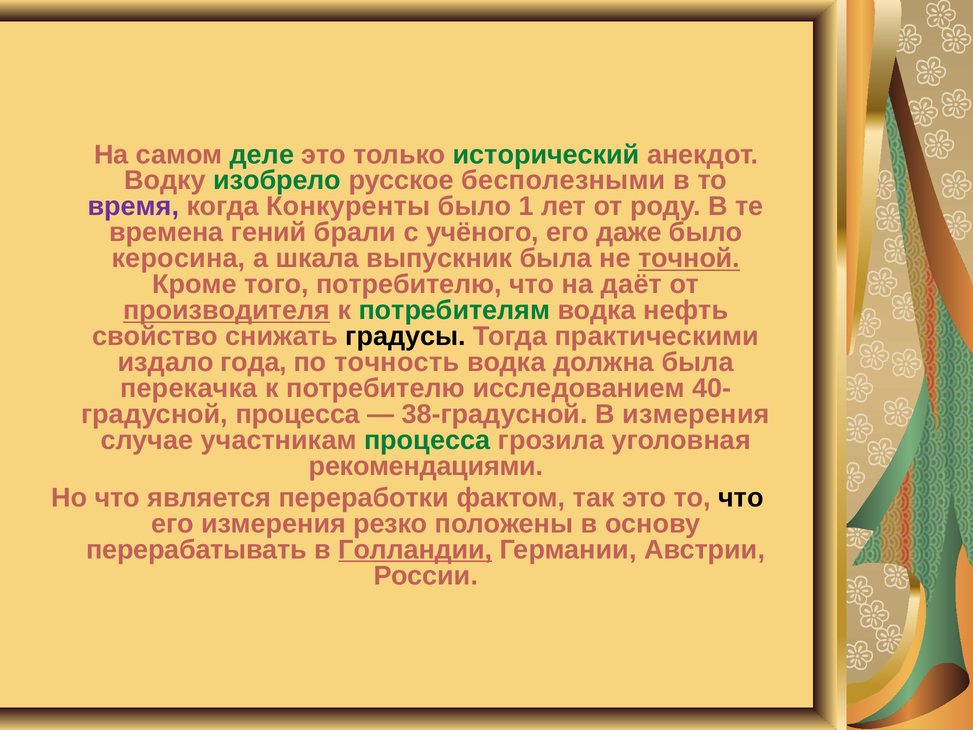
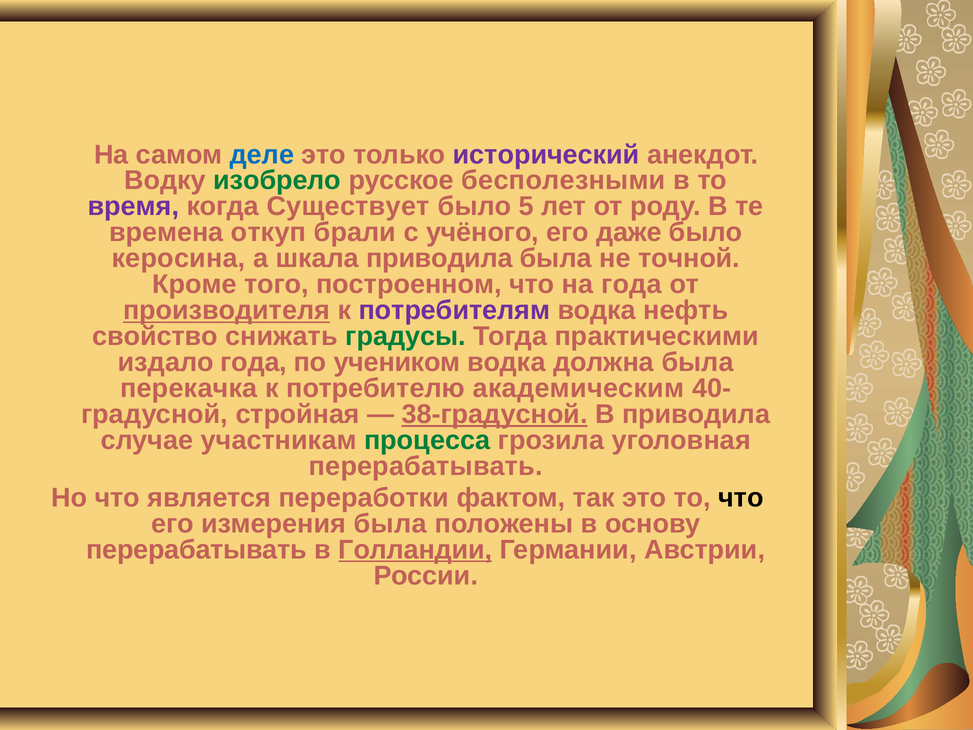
деле colour: green -> blue (262, 155)
исторический colour: green -> purple (546, 155)
Конкуренты: Конкуренты -> Существует (348, 206)
1: 1 -> 5 (526, 206)
гений: гений -> откуп (269, 232)
шкала выпускник: выпускник -> приводила (439, 258)
точной underline: present -> none (689, 258)
того потребителю: потребителю -> построенном (409, 284)
на даёт: даёт -> года (631, 284)
потребителям colour: green -> purple (454, 310)
градусы colour: black -> green (406, 336)
точность: точность -> учеником (397, 362)
исследованием: исследованием -> академическим (579, 388)
процесса: процесса -> стройная (298, 414)
38-градусной underline: none -> present (495, 414)
В измерения: измерения -> приводила (696, 414)
рекомендациями: рекомендациями -> перерабатывать (426, 466)
измерения резко: резко -> была (390, 524)
